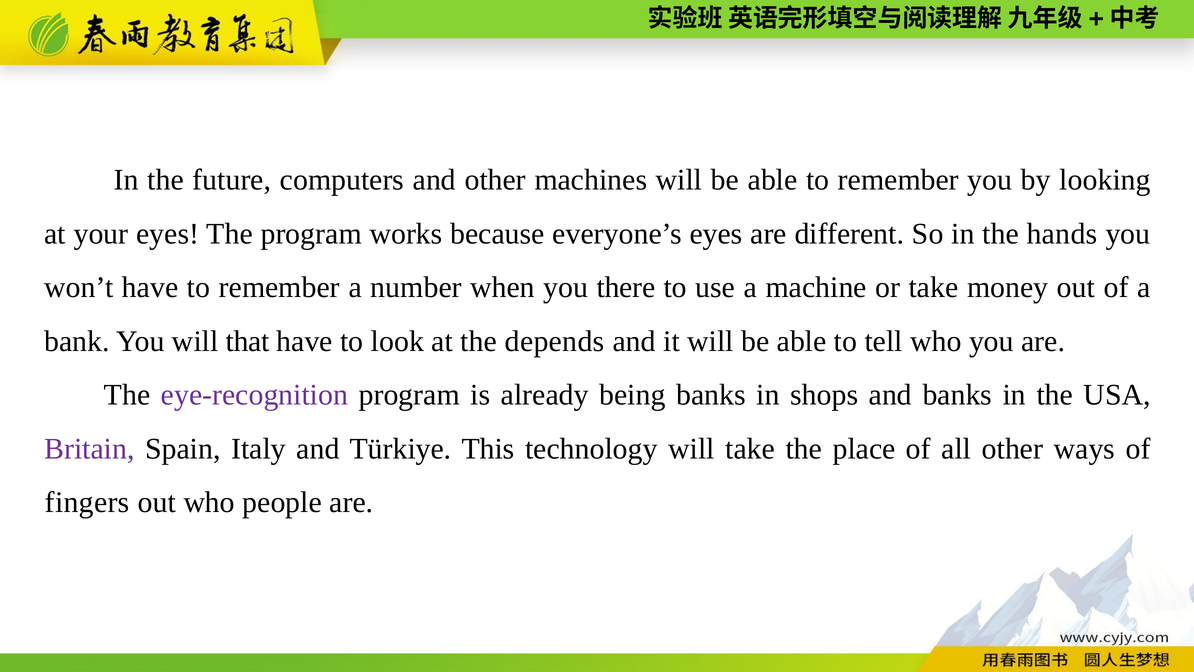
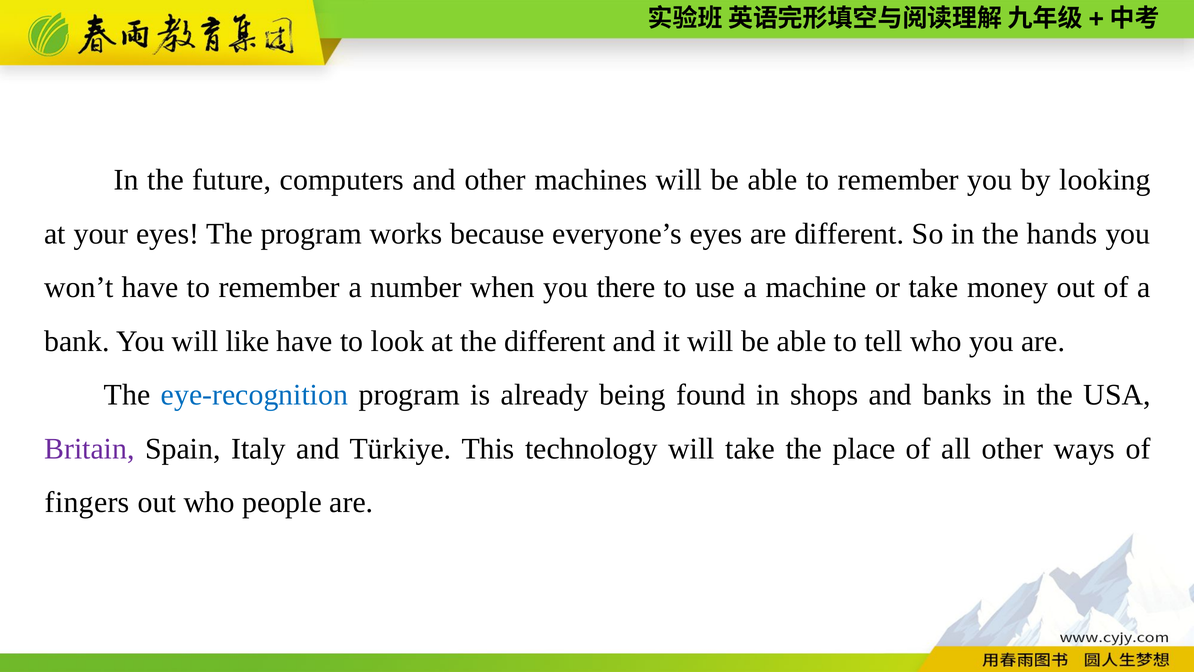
that: that -> like (248, 341)
the depends: depends -> different (555, 341)
eye-recognition colour: purple -> blue (254, 395)
being banks: banks -> found (711, 395)
